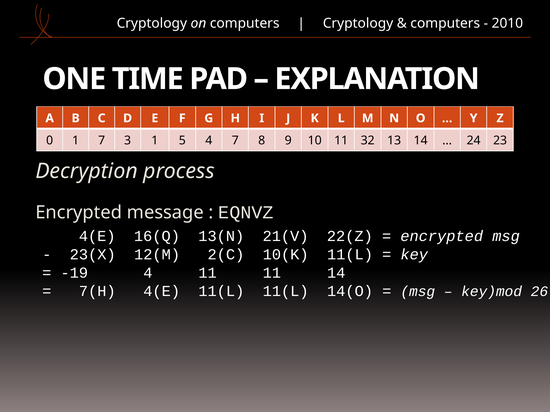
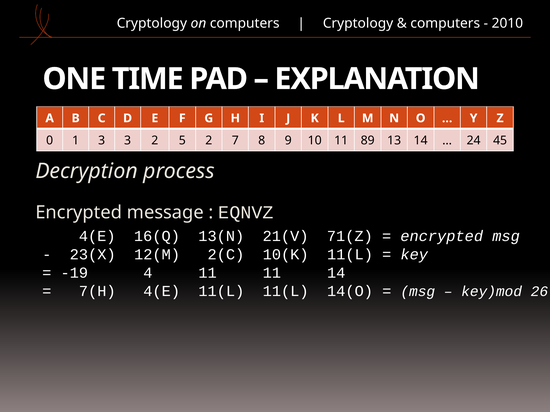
1 7: 7 -> 3 (102, 141)
3 1: 1 -> 2 (155, 141)
5 4: 4 -> 2 (209, 141)
32: 32 -> 89 (368, 141)
23: 23 -> 45 (500, 141)
22(Z: 22(Z -> 71(Z (350, 237)
